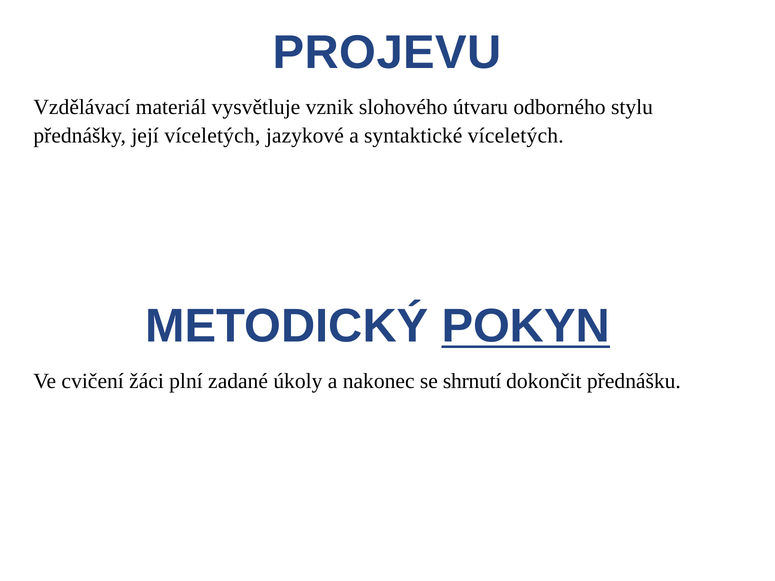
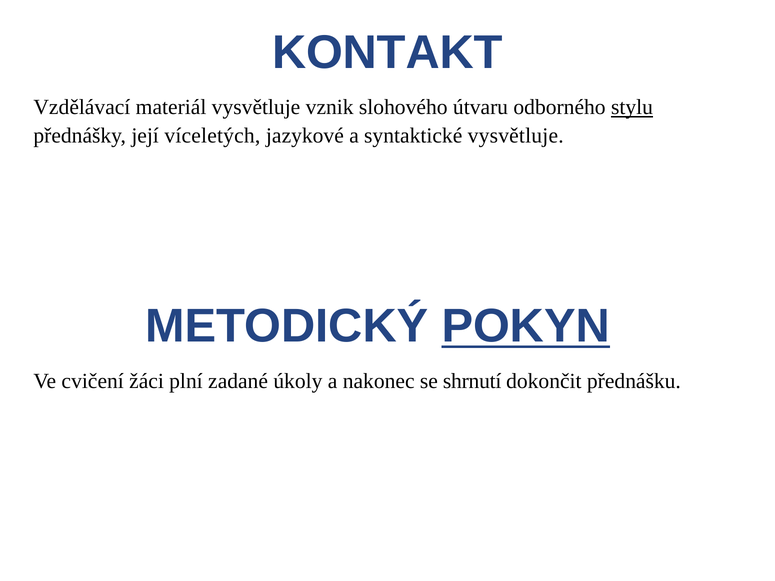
PROJEVU: PROJEVU -> KONTAKT (387, 52)
stylu underline: none -> present (632, 107)
syntaktické víceletých: víceletých -> vysvětluje (516, 136)
